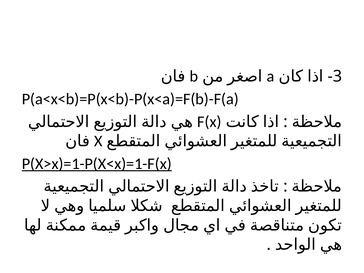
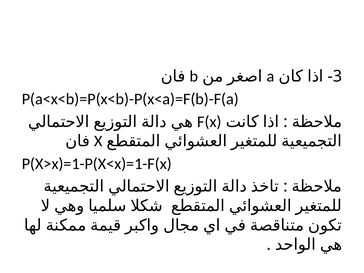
P(X>x)=1-P(X<x)=1-F(x underline: present -> none (97, 164)
